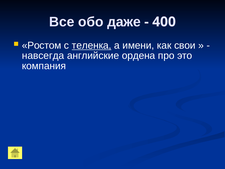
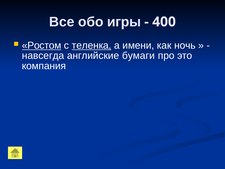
даже: даже -> игры (124, 22)
Ростом underline: none -> present (42, 45)
свои: свои -> ночь (185, 45)
ордена: ордена -> бумаги (138, 56)
